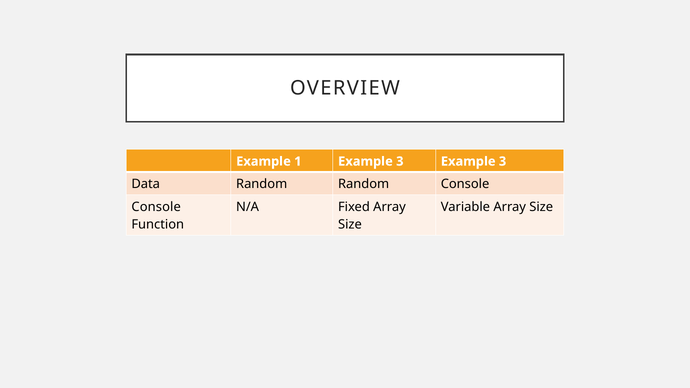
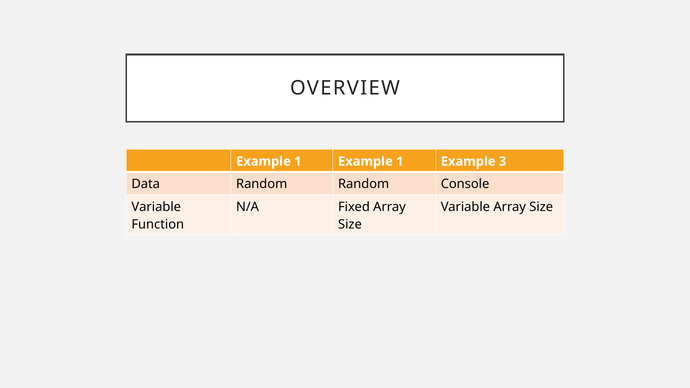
1 Example 3: 3 -> 1 (400, 161)
Console: Console -> Variable (156, 207)
